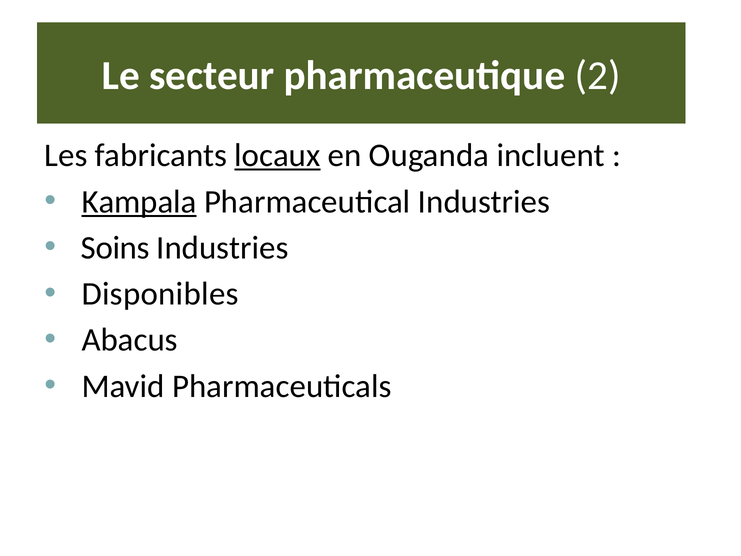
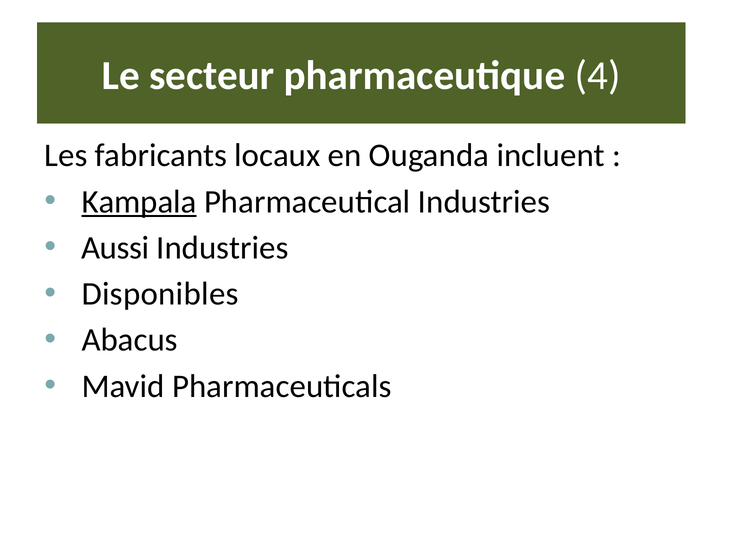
2: 2 -> 4 (598, 76)
locaux underline: present -> none (277, 155)
Soins: Soins -> Aussi (115, 248)
